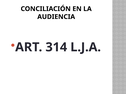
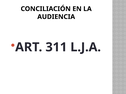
314: 314 -> 311 (56, 47)
